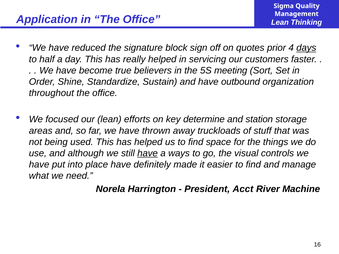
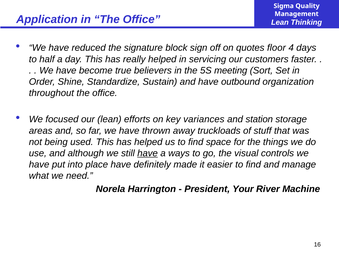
prior: prior -> floor (276, 48)
days underline: present -> none (306, 48)
determine: determine -> variances (204, 120)
Acct: Acct -> Your (243, 189)
